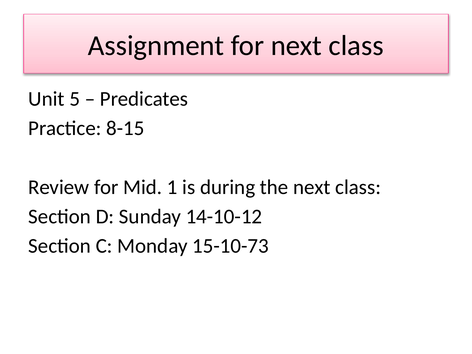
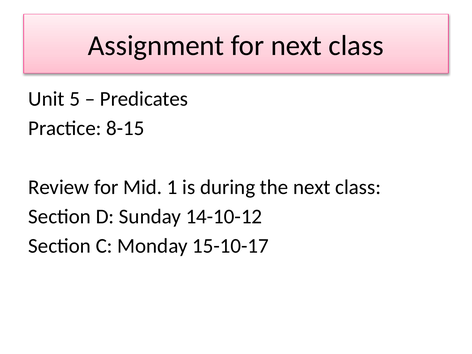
15-10-73: 15-10-73 -> 15-10-17 (231, 246)
